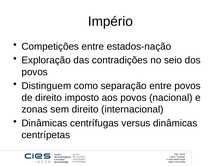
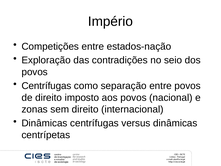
Distinguem: Distinguem -> Centrífugas (46, 86)
